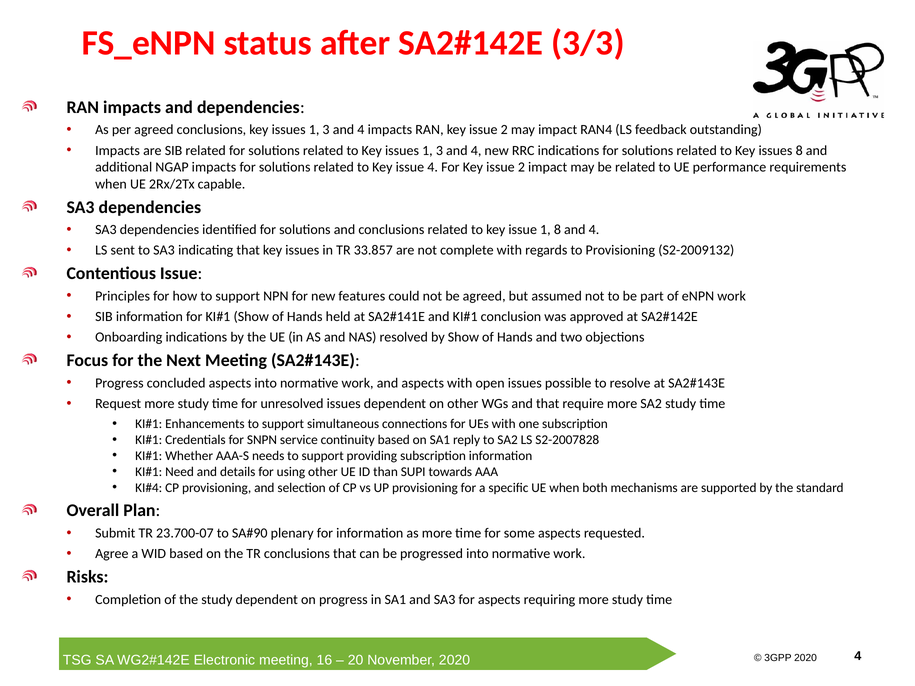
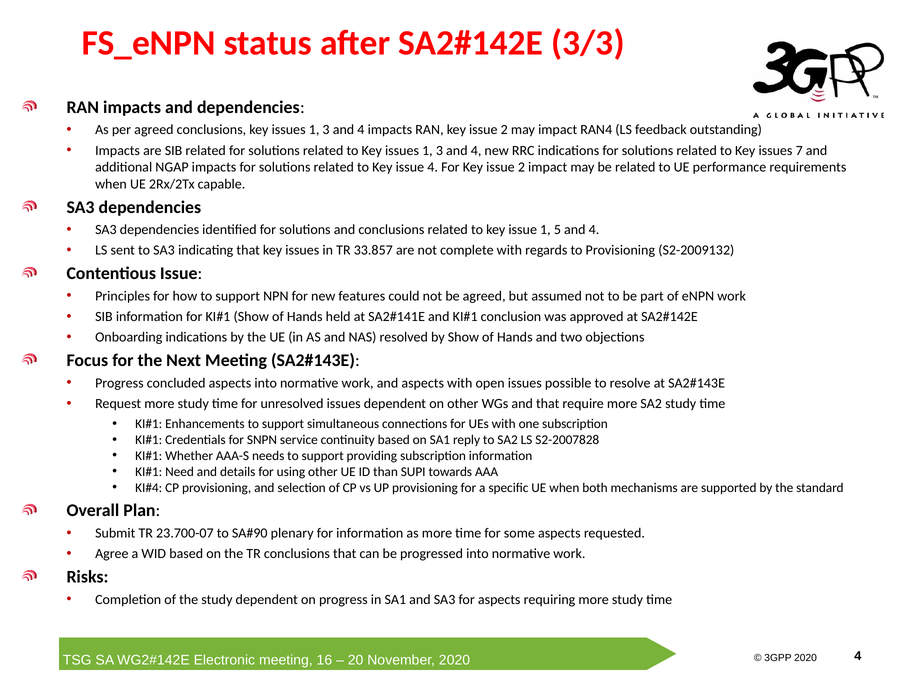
issues 8: 8 -> 7 (799, 151)
1 8: 8 -> 5 (557, 230)
